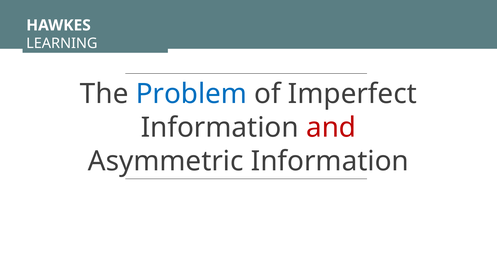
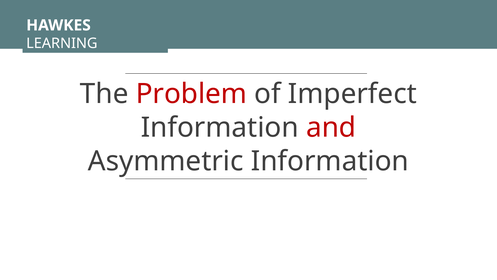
Problem colour: blue -> red (191, 94)
